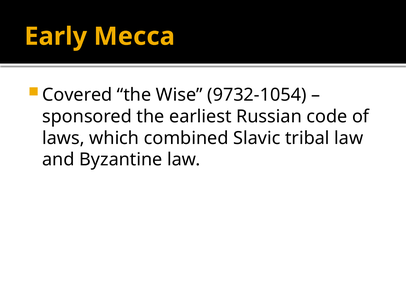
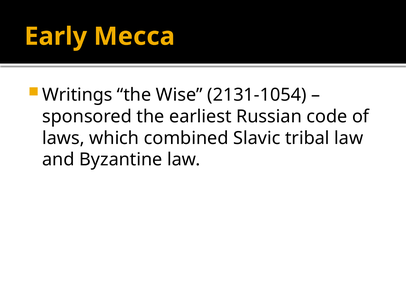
Covered: Covered -> Writings (77, 95)
9732-1054: 9732-1054 -> 2131-1054 (257, 95)
